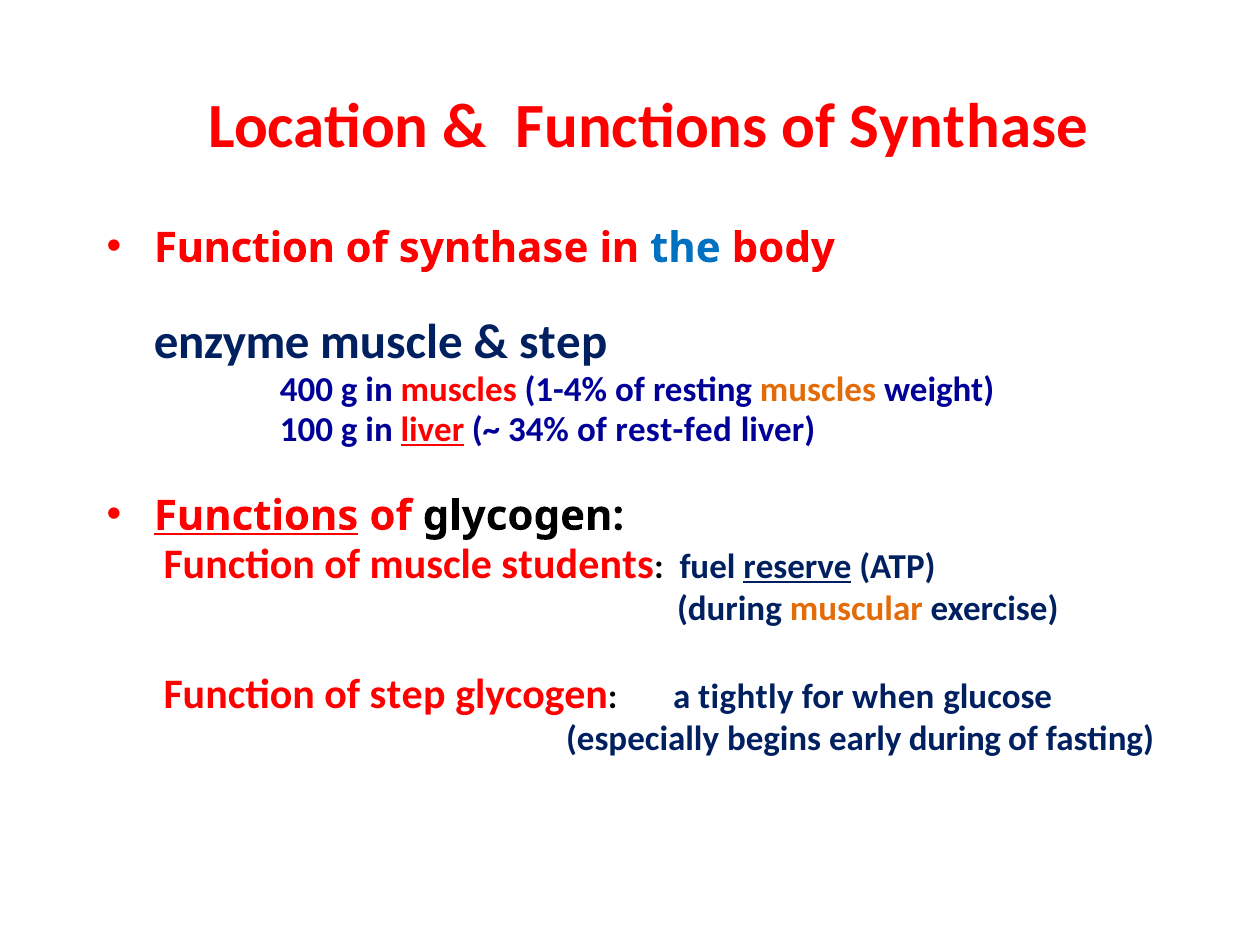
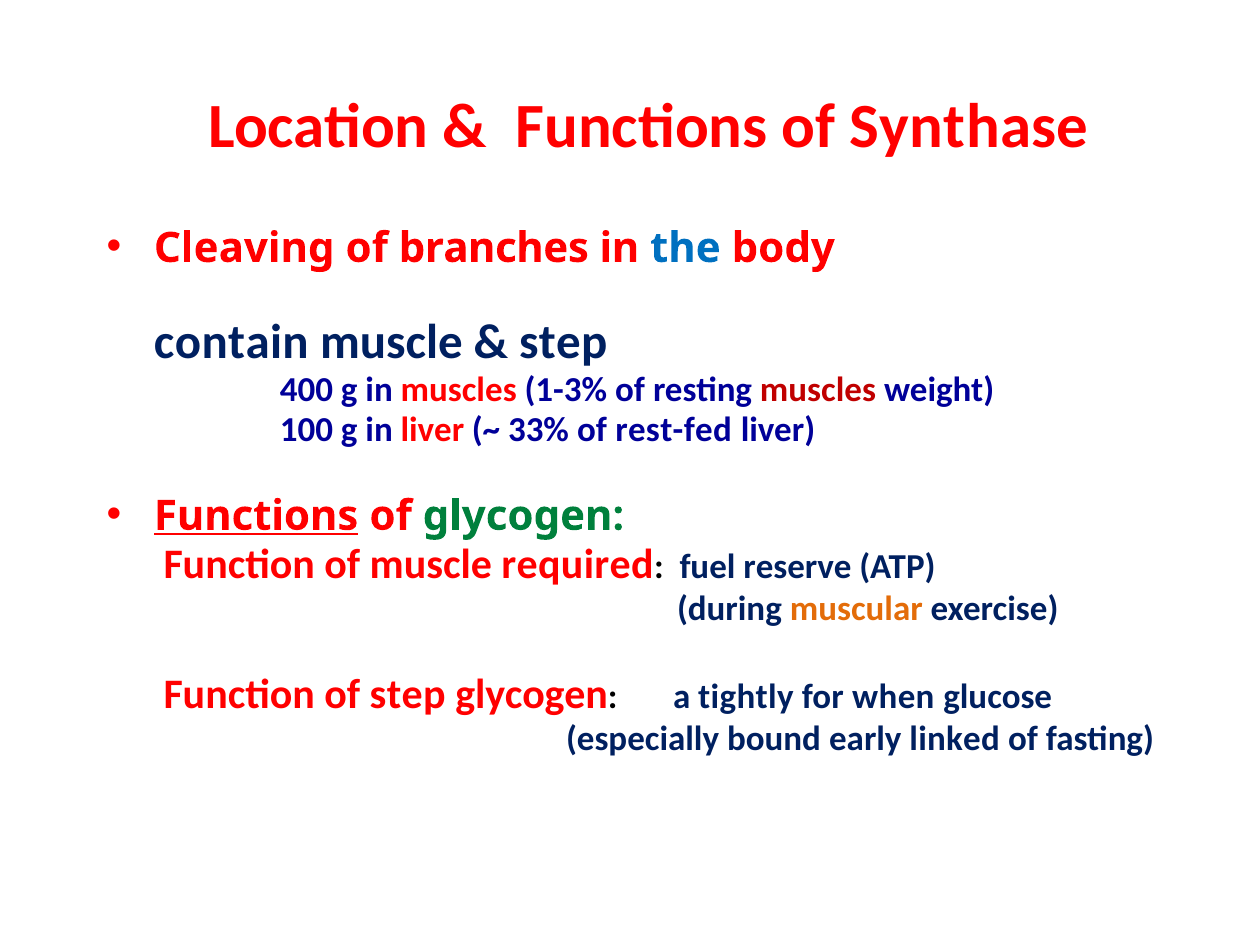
Function: Function -> Cleaving (244, 248)
synthase: synthase -> branches (494, 248)
enzyme: enzyme -> contain (231, 342)
1-4%: 1-4% -> 1-3% (566, 390)
muscles colour: orange -> red (818, 390)
liver underline: present -> none (432, 430)
34%: 34% -> 33% (539, 430)
glycogen colour: black -> green (523, 516)
students: students -> required (578, 565)
reserve underline: present -> none (797, 567)
begins: begins -> bound (774, 739)
early during: during -> linked (955, 739)
